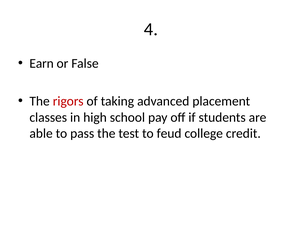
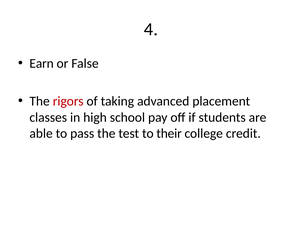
feud: feud -> their (169, 133)
